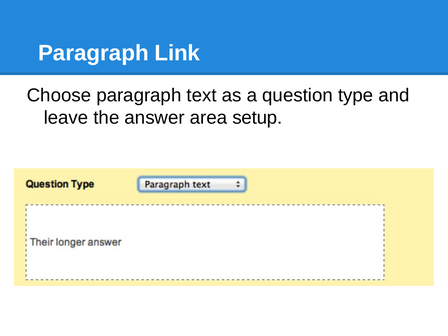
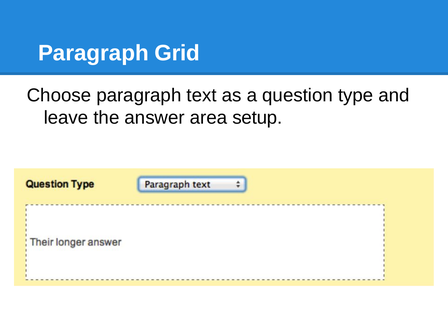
Link: Link -> Grid (177, 53)
